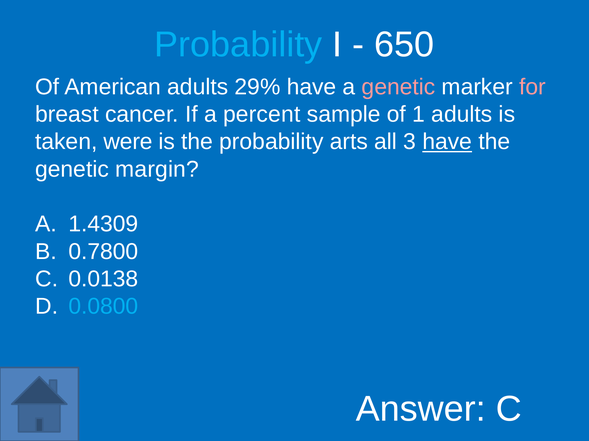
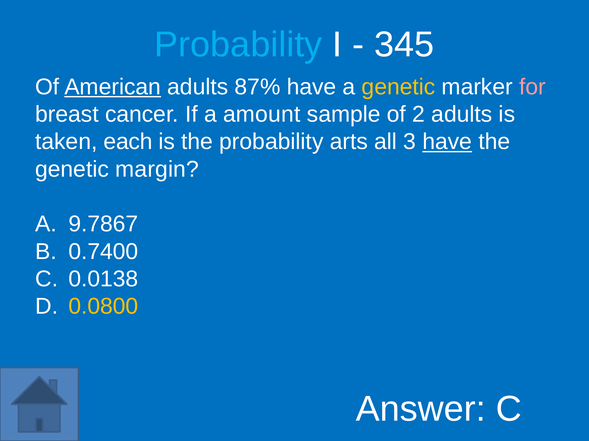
650: 650 -> 345 (404, 45)
American underline: none -> present (113, 87)
29%: 29% -> 87% (257, 87)
genetic colour: pink -> yellow (399, 87)
percent: percent -> amount (262, 114)
1: 1 -> 2 (419, 114)
were: were -> each (128, 142)
1.4309: 1.4309 -> 9.7867 (103, 224)
0.7800: 0.7800 -> 0.7400 (103, 252)
0.0800 colour: light blue -> yellow (103, 307)
